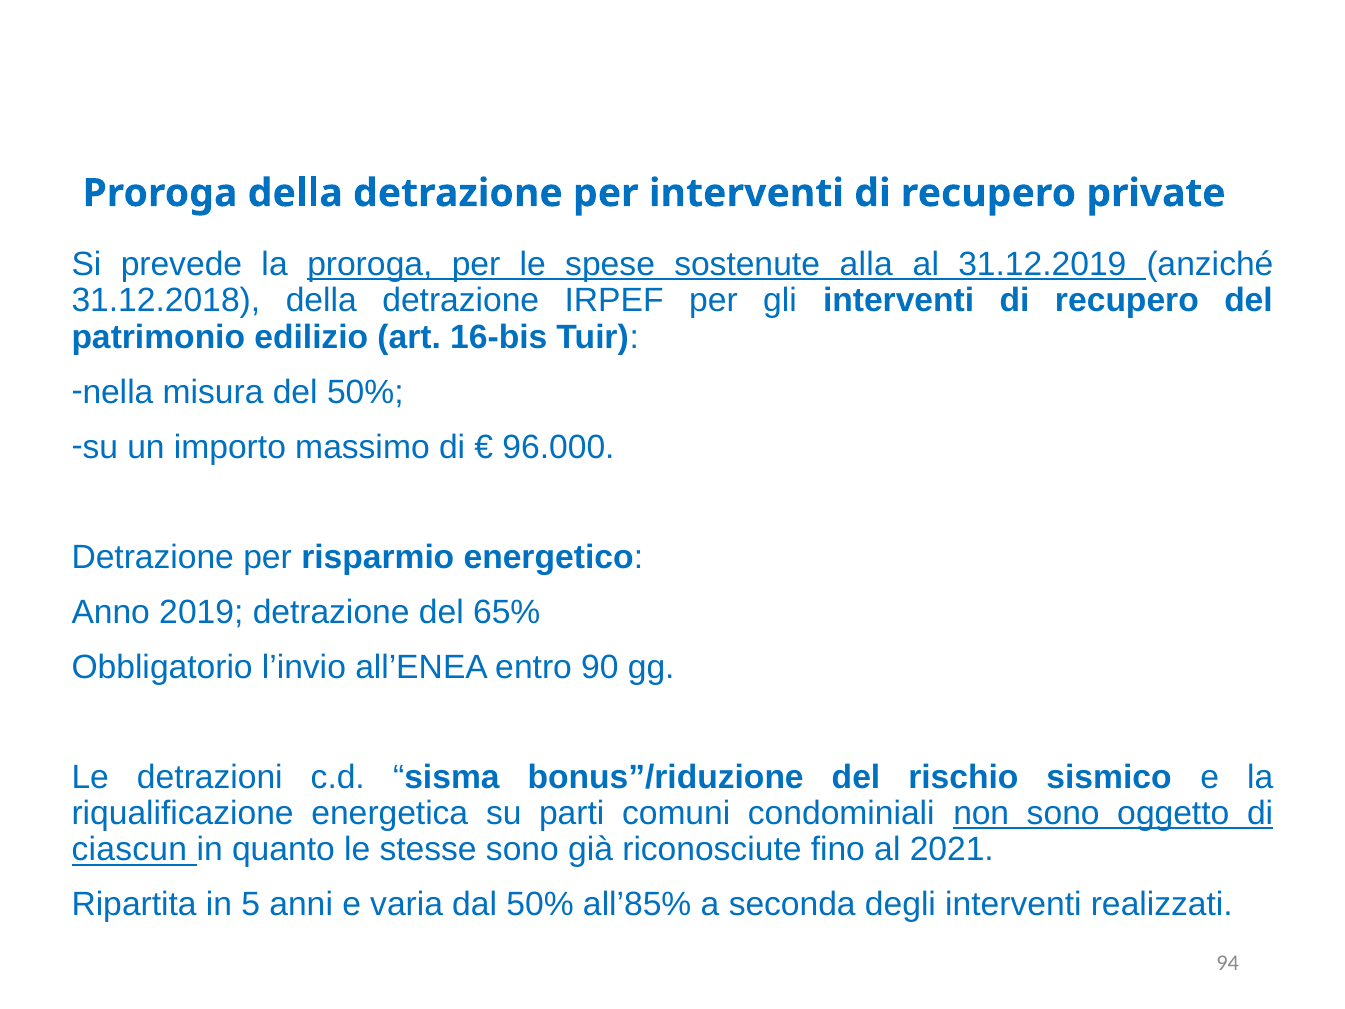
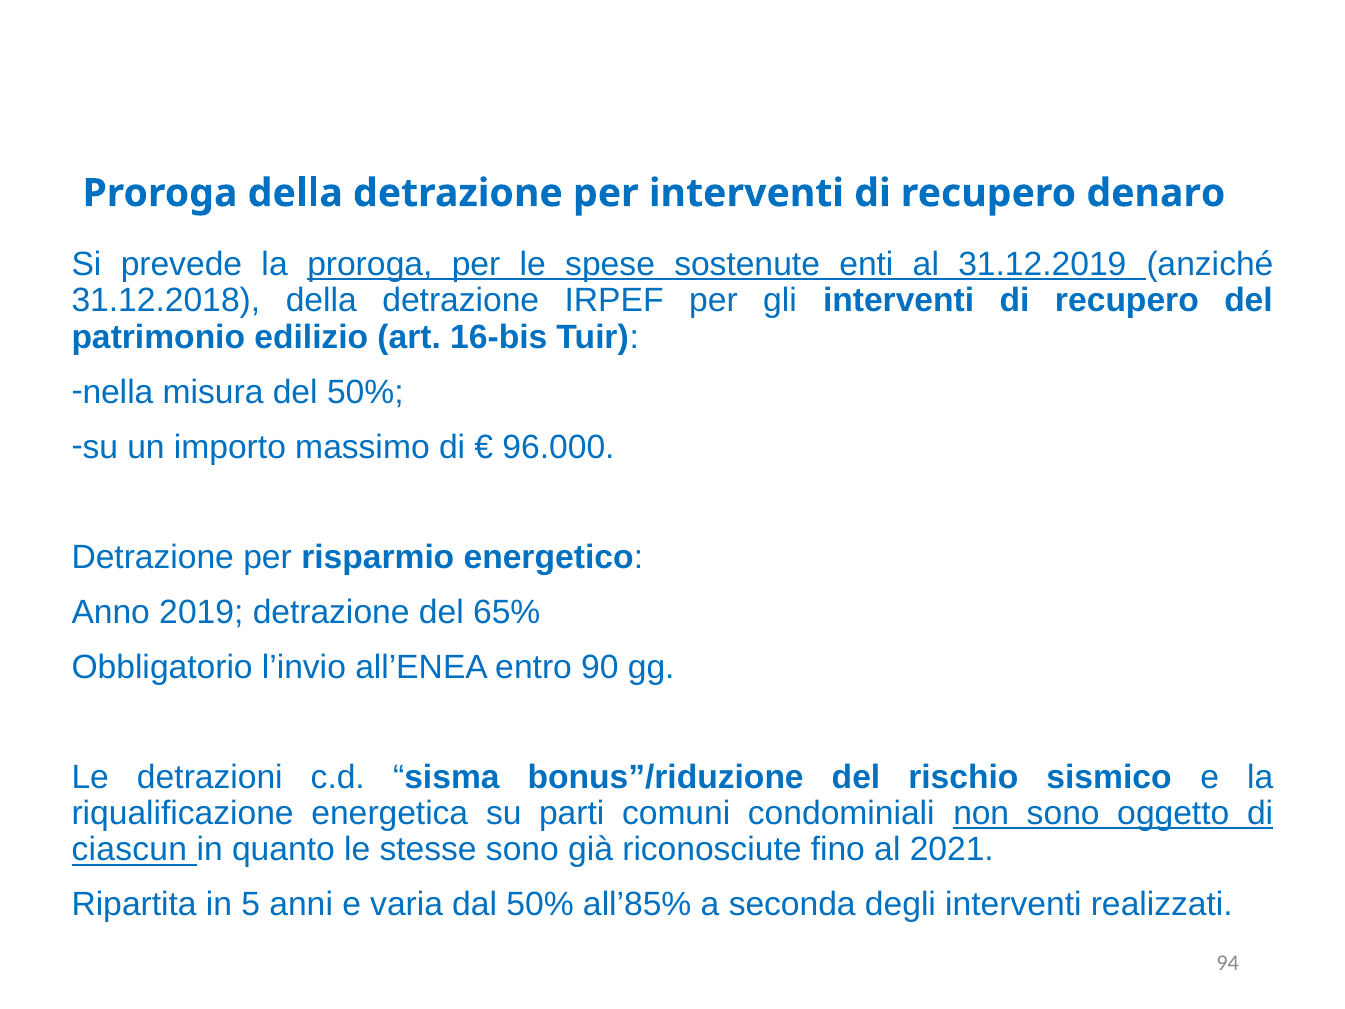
private: private -> denaro (1156, 193)
alla: alla -> enti (866, 264)
